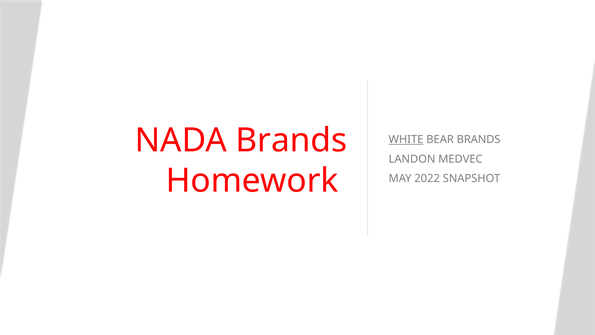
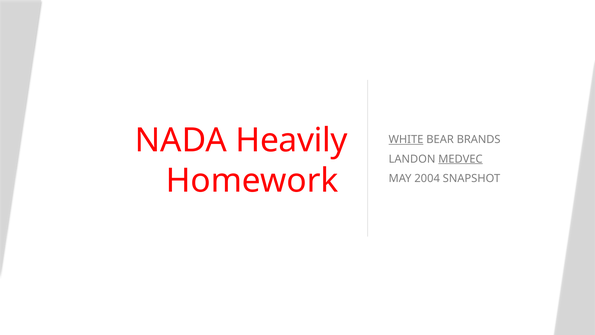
NADA Brands: Brands -> Heavily (291, 140)
MEDVEC underline: none -> present (460, 159)
2022: 2022 -> 2004 (427, 178)
